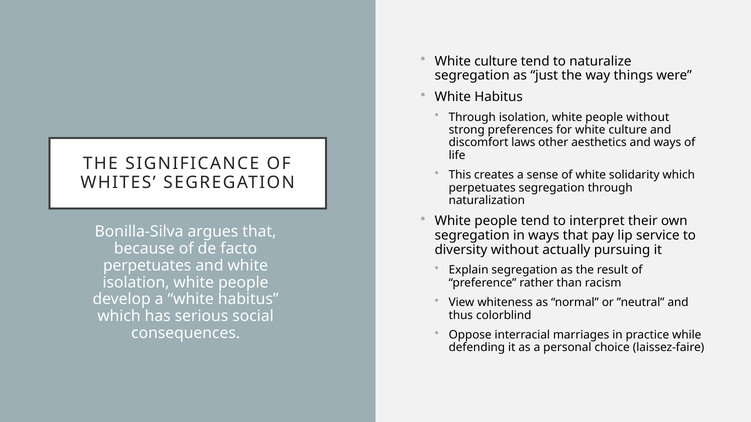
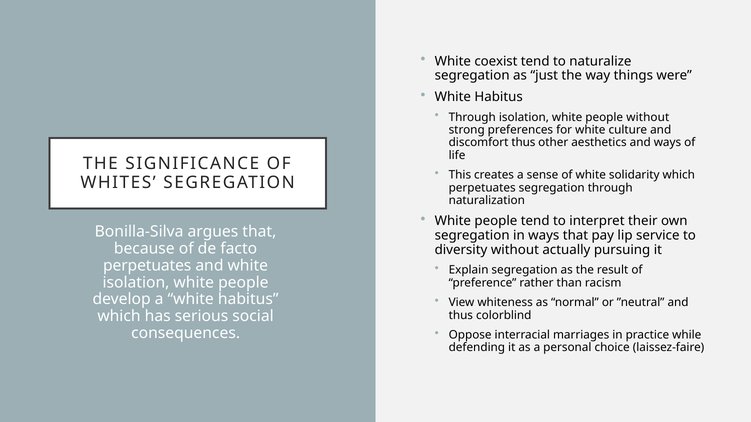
culture: culture -> coexist (496, 61)
discomfort laws: laws -> thus (523, 143)
